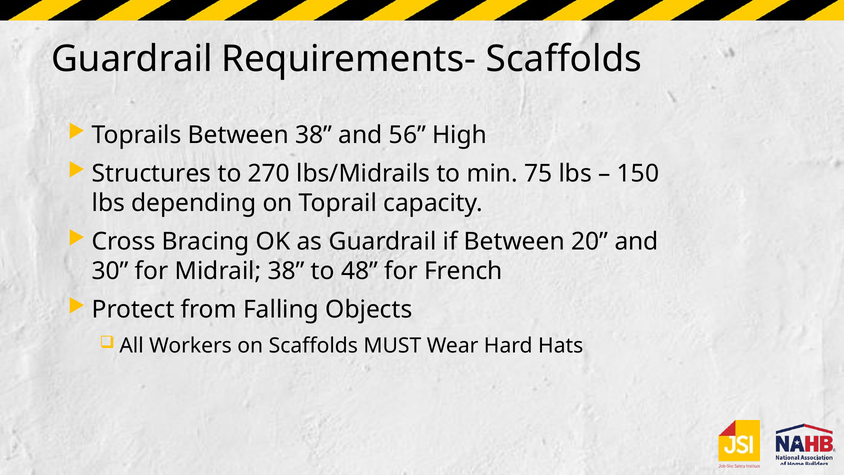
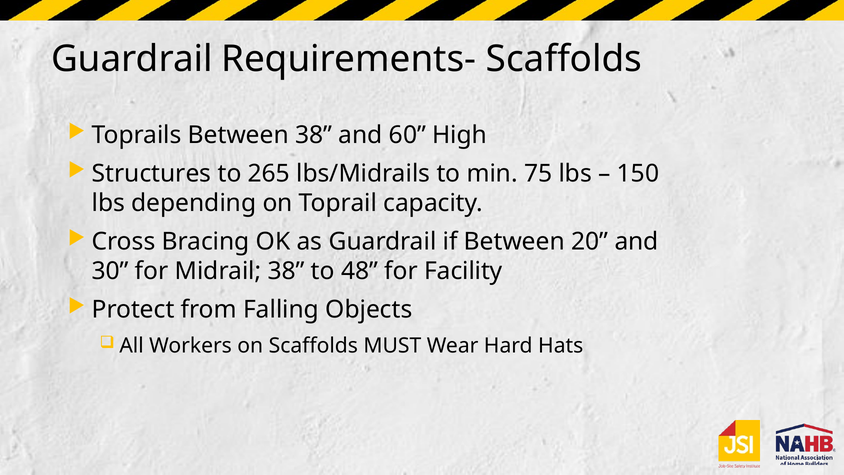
56: 56 -> 60 (407, 135)
270: 270 -> 265 (269, 174)
French: French -> Facility (463, 271)
